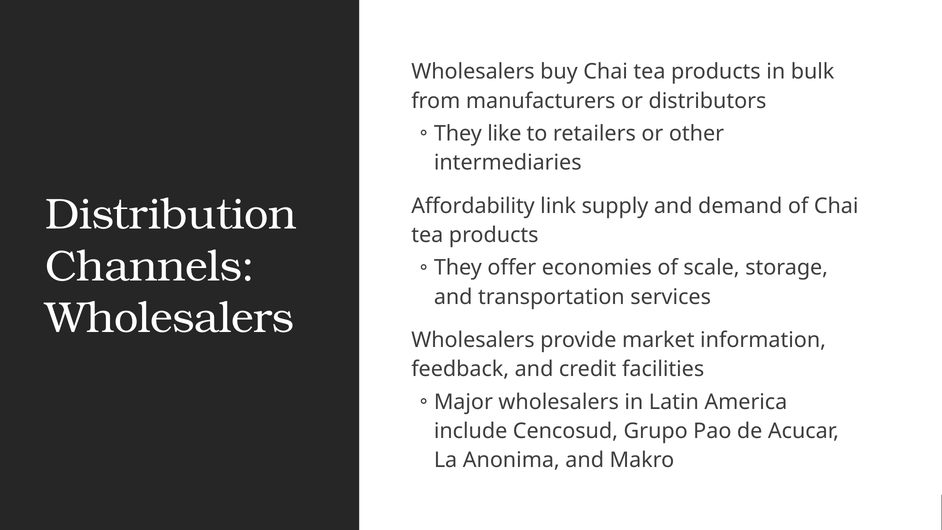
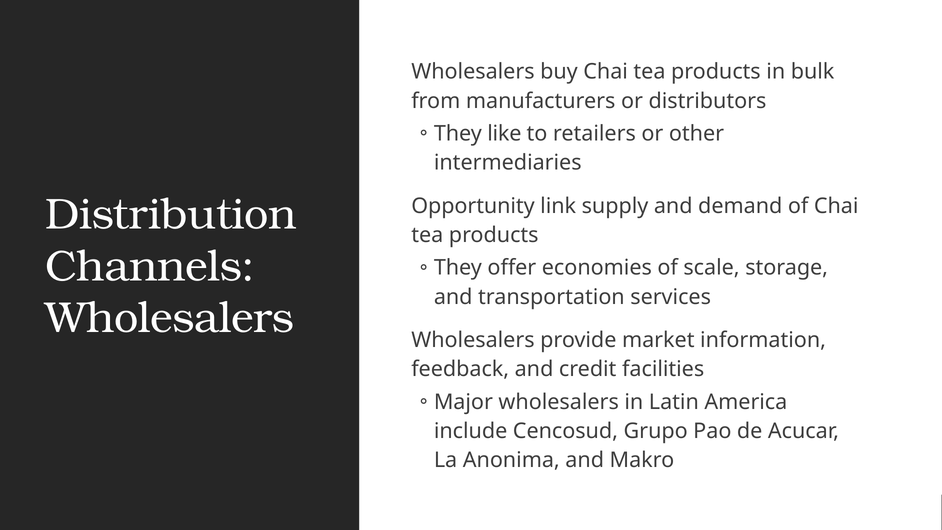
Affordability: Affordability -> Opportunity (473, 206)
